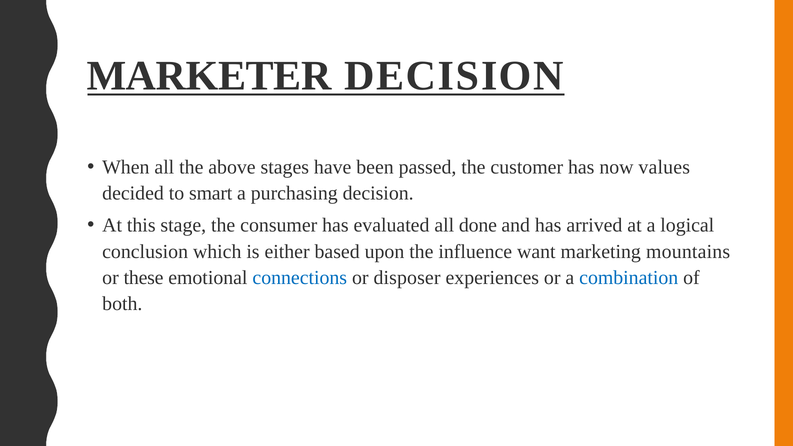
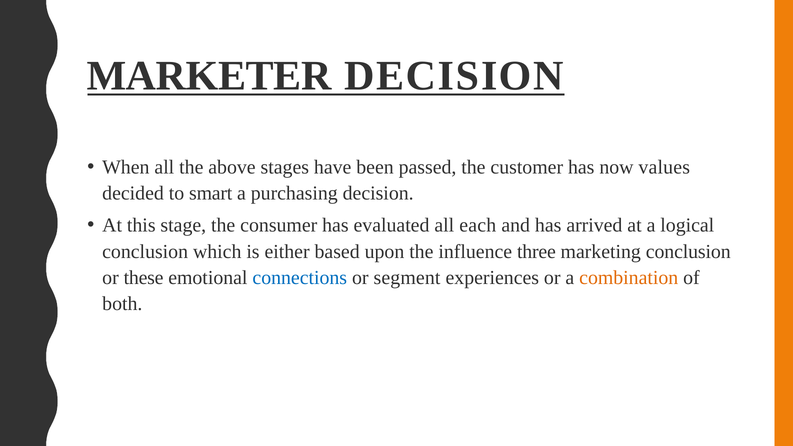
done: done -> each (478, 225)
want: want -> three (536, 252)
marketing mountains: mountains -> conclusion (688, 252)
disposer: disposer -> segment (407, 278)
combination colour: blue -> orange (629, 278)
